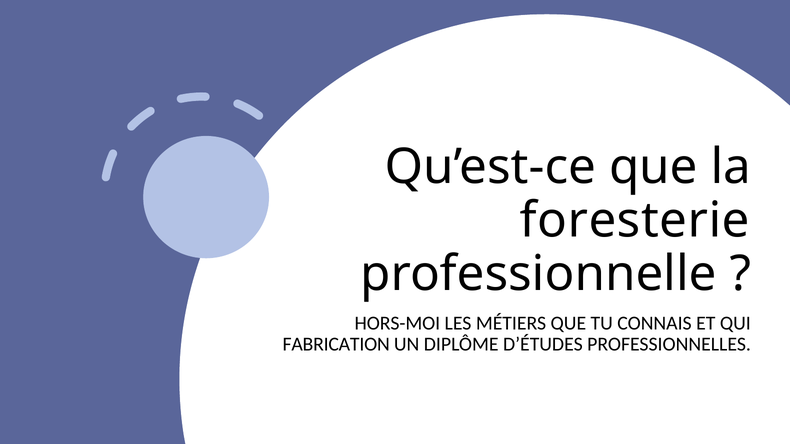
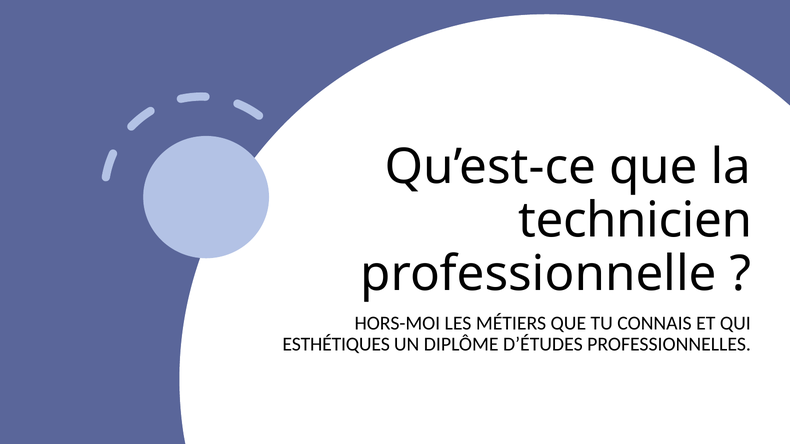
foresterie: foresterie -> technicien (635, 221)
FABRICATION: FABRICATION -> ESTHÉTIQUES (336, 345)
